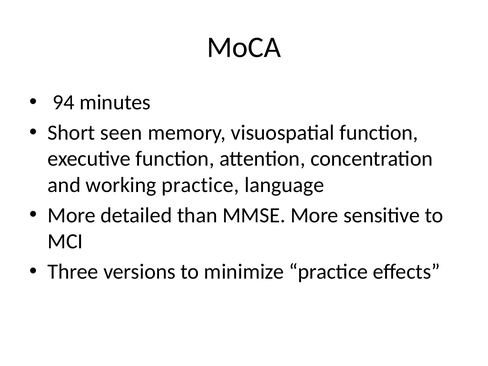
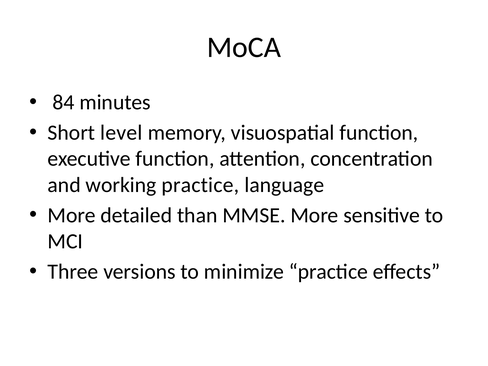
94: 94 -> 84 (63, 102)
seen: seen -> level (121, 133)
